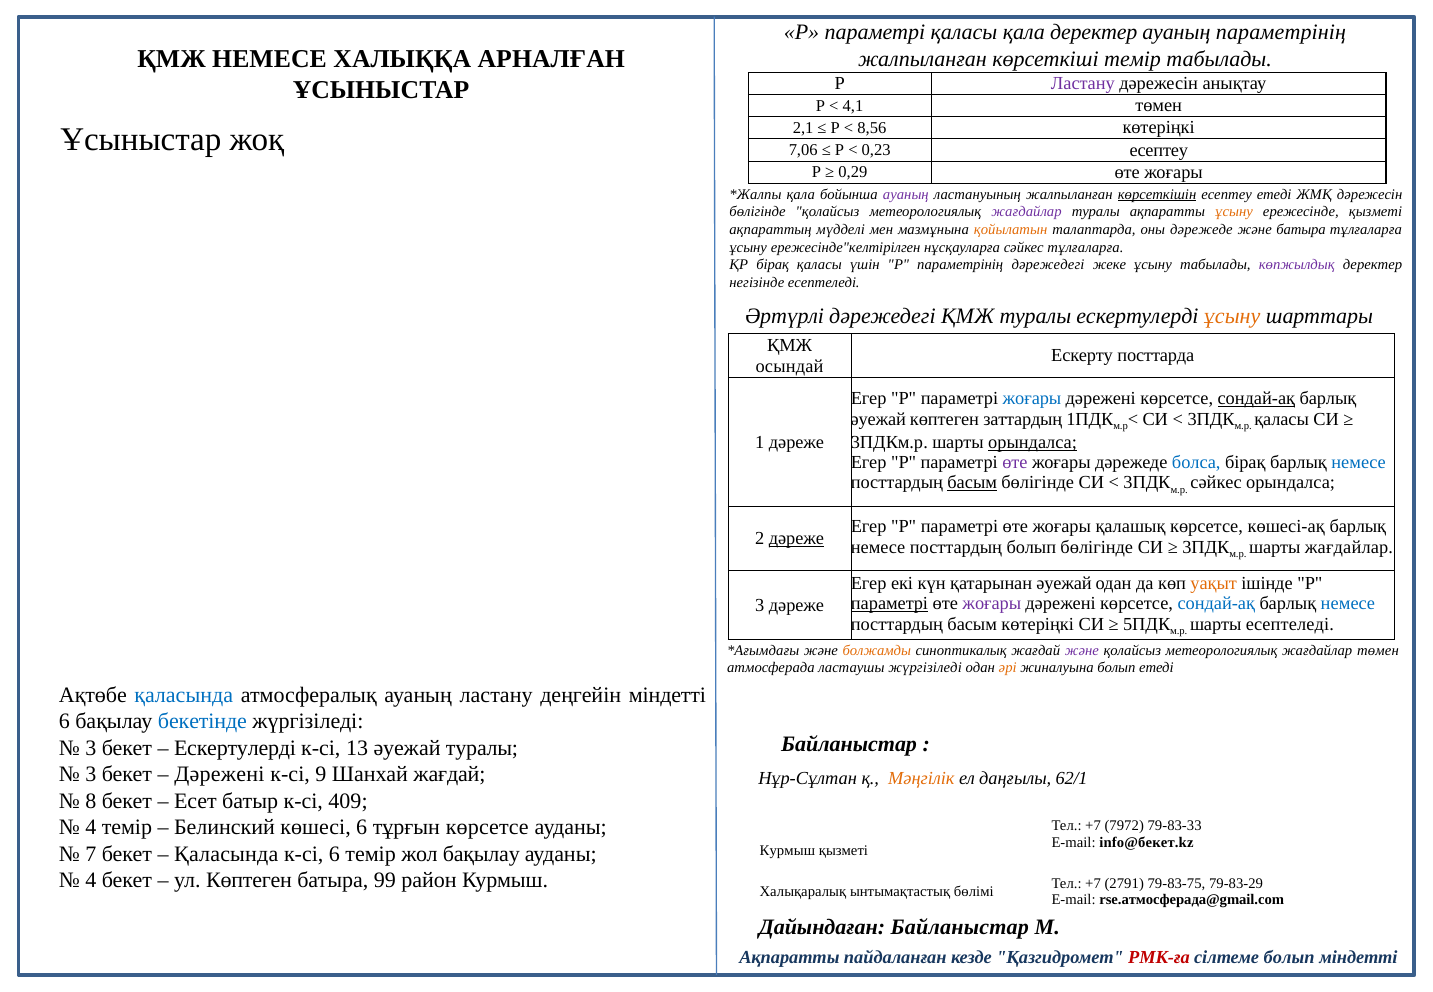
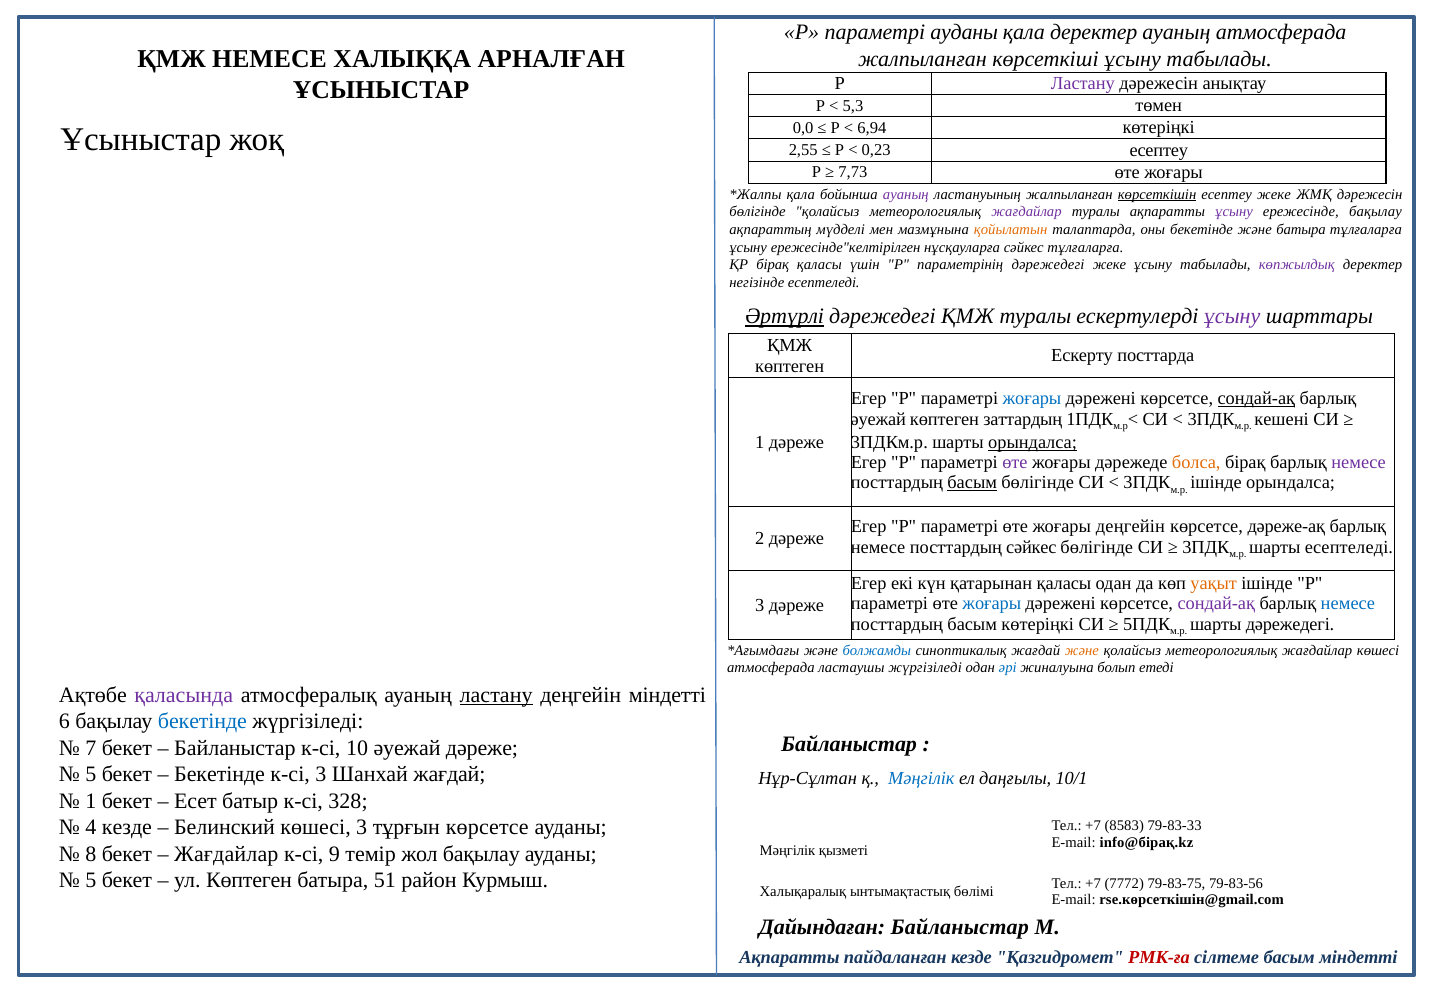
параметрі қаласы: қаласы -> ауданы (964, 33)
ауаның параметрінің: параметрінің -> атмосферада (1281, 33)
көрсеткіші темір: темір -> ұсыну (1132, 59)
4,1: 4,1 -> 5,3 (853, 106)
2,1: 2,1 -> 0,0 (803, 128)
8,56: 8,56 -> 6,94 (872, 128)
7,06: 7,06 -> 2,55 (803, 150)
0,29: 0,29 -> 7,73 (853, 172)
есептеу етеді: етеді -> жеке (1274, 194)
ұсыну colour: orange -> purple (1234, 212)
ережесінде қызметі: қызметі -> бақылау (1375, 212)
оны дәрежеде: дәрежеде -> бекетінде (1202, 230)
Әртүрлі underline: none -> present (785, 316)
ұсыну colour: orange -> purple (1232, 316)
осындай: осындай -> көптеген (790, 366)
қаласы: қаласы -> кешені (1282, 419)
болса colour: blue -> orange (1196, 462)
немесе colour: blue -> purple (1359, 462)
сәйкес: сәйкес -> ішінде (1216, 483)
жоғары қалашық: қалашық -> деңгейін (1130, 527)
көшесі-ақ: көшесі-ақ -> дәреже-ақ (1286, 527)
дәреже underline: present -> none (796, 539)
посттардың болып: болып -> сәйкес (1031, 547)
шарты жағдайлар: жағдайлар -> есептеледі (1349, 547)
қатарынан әуежай: әуежай -> қаласы (1064, 584)
параметрі underline: present -> none (890, 604)
жоғары colour: purple -> blue (992, 604)
сондай-ақ colour: blue -> purple (1216, 604)
шарты есептеледі: есептеледі -> дәрежедегі (1290, 624)
болжамды colour: orange -> blue (877, 651)
және colour: purple -> orange (1082, 651)
жағдайлар төмен: төмен -> көшесі (1378, 651)
әрі colour: orange -> blue (1008, 668)
қаласында colour: blue -> purple (184, 695)
ластану underline: none -> present (496, 695)
3: 3 -> 7 (91, 748)
Ескертулерді: Ескертулерді -> Байланыстар (235, 748)
13: 13 -> 10 (357, 748)
әуежай туралы: туралы -> дәреже (482, 748)
3: 3 -> 5 (91, 775)
Дәрежені: Дәрежені -> Бекетінде (220, 775)
к-сі 9: 9 -> 3 (321, 775)
Мәңгілік colour: orange -> blue (921, 779)
62/1: 62/1 -> 10/1 (1072, 779)
8: 8 -> 1 (91, 801)
409: 409 -> 328 (348, 801)
4 темір: темір -> кезде (127, 828)
көшесі 6: 6 -> 3 (362, 828)
7972: 7972 -> 8583 (1124, 826)
info@бекет.kz: info@бекет.kz -> info@бірақ.kz (1146, 842)
Курмыш: Курмыш -> Мәңгілік (787, 850)
7: 7 -> 8 (91, 854)
Қаласында: Қаласында -> Жағдайлар (226, 854)
к-сі 6: 6 -> 9 (334, 854)
4: 4 -> 5 (91, 880)
99: 99 -> 51 (385, 880)
2791: 2791 -> 7772 (1124, 883)
79-83-29: 79-83-29 -> 79-83-56 (1236, 883)
rse.атмосферада@gmail.com: rse.атмосферада@gmail.com -> rse.көрсеткішін@gmail.com (1192, 900)
сілтеме болып: болып -> басым (1289, 957)
